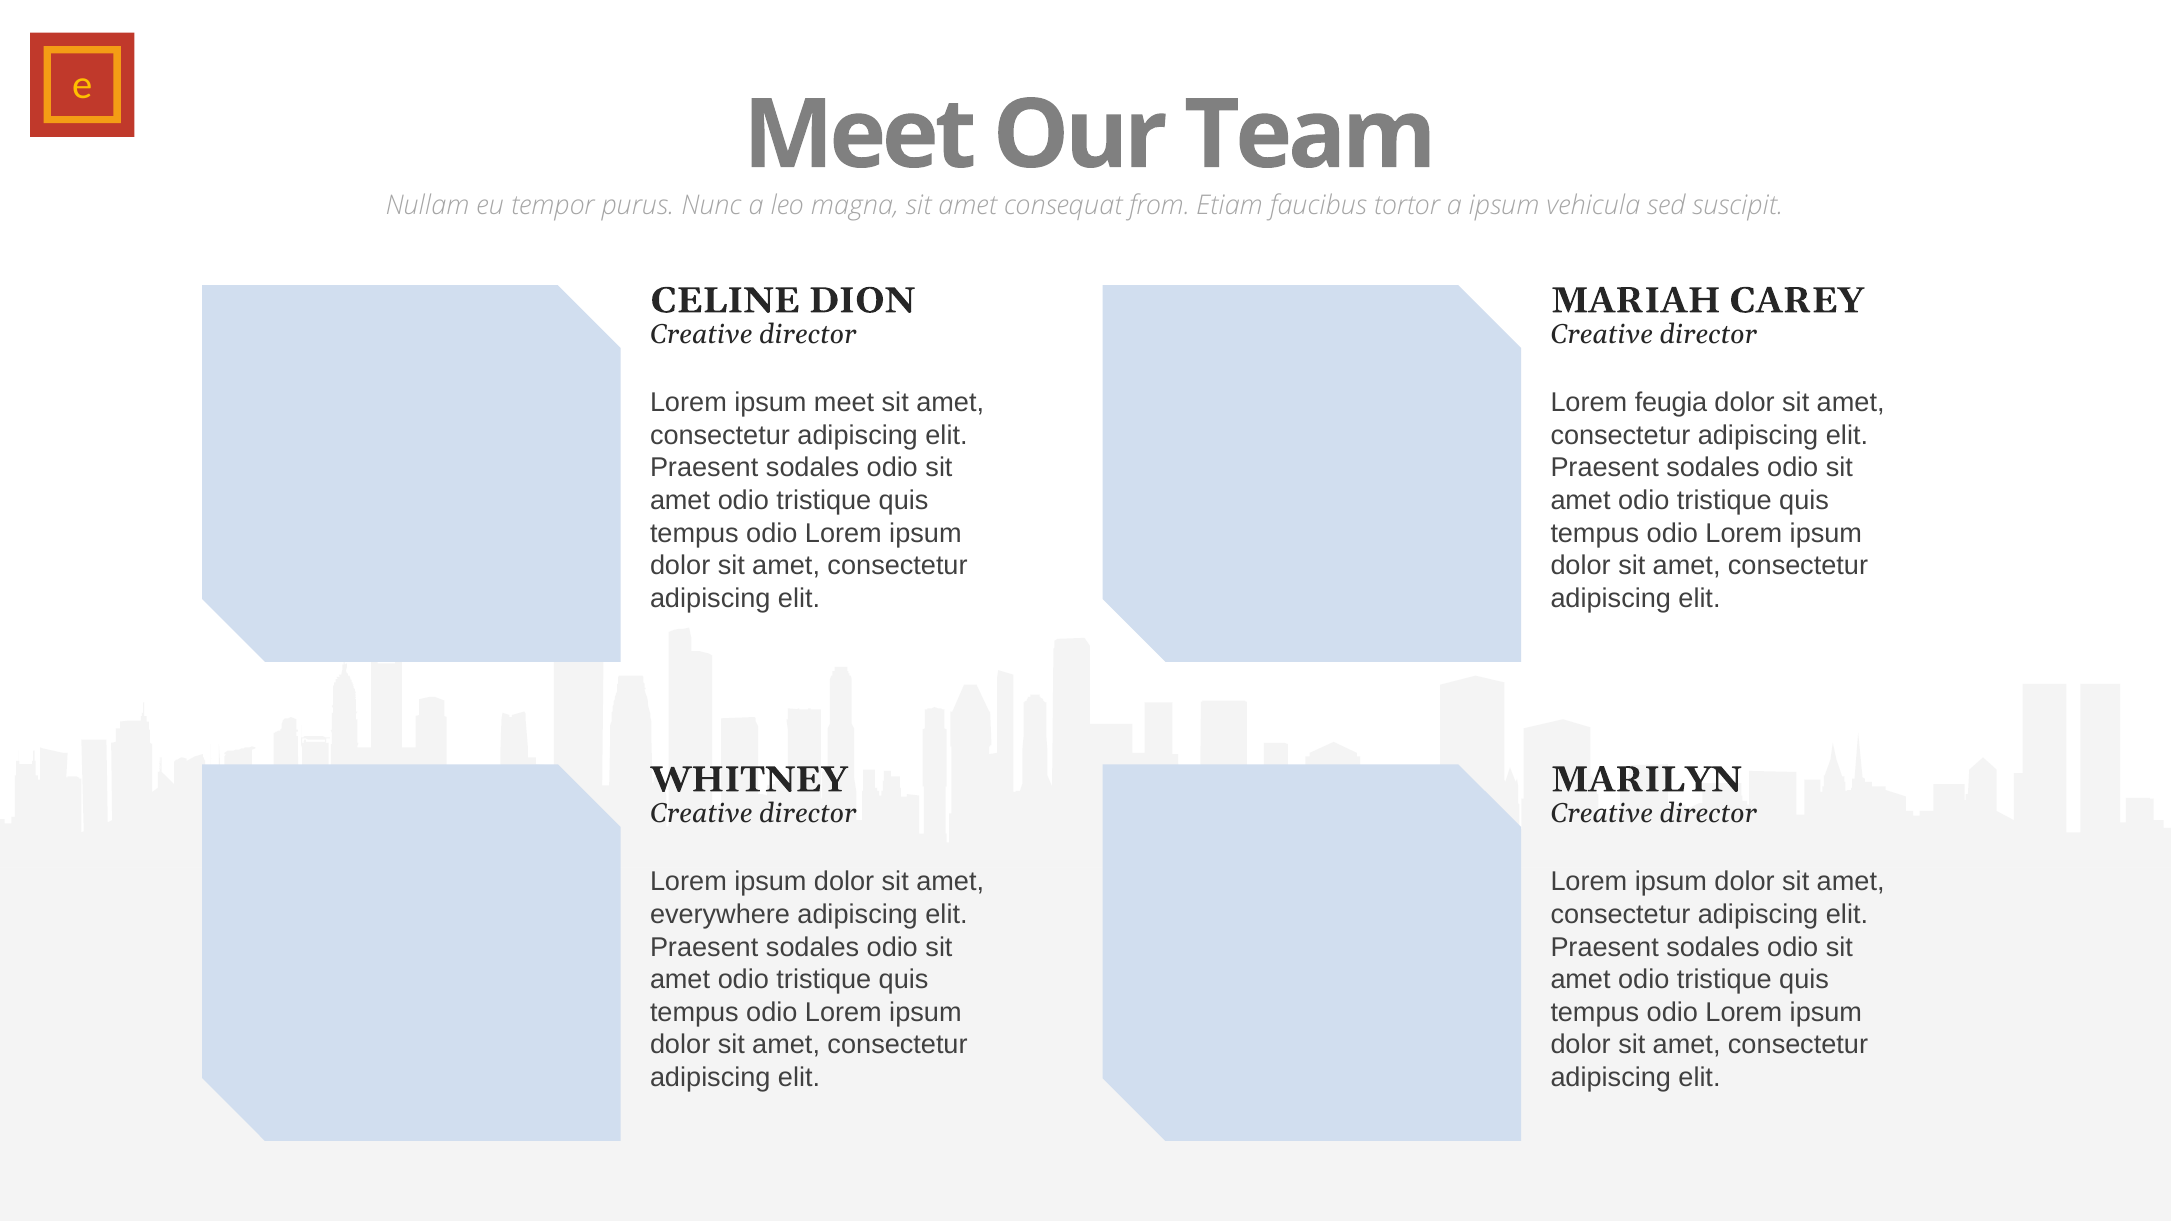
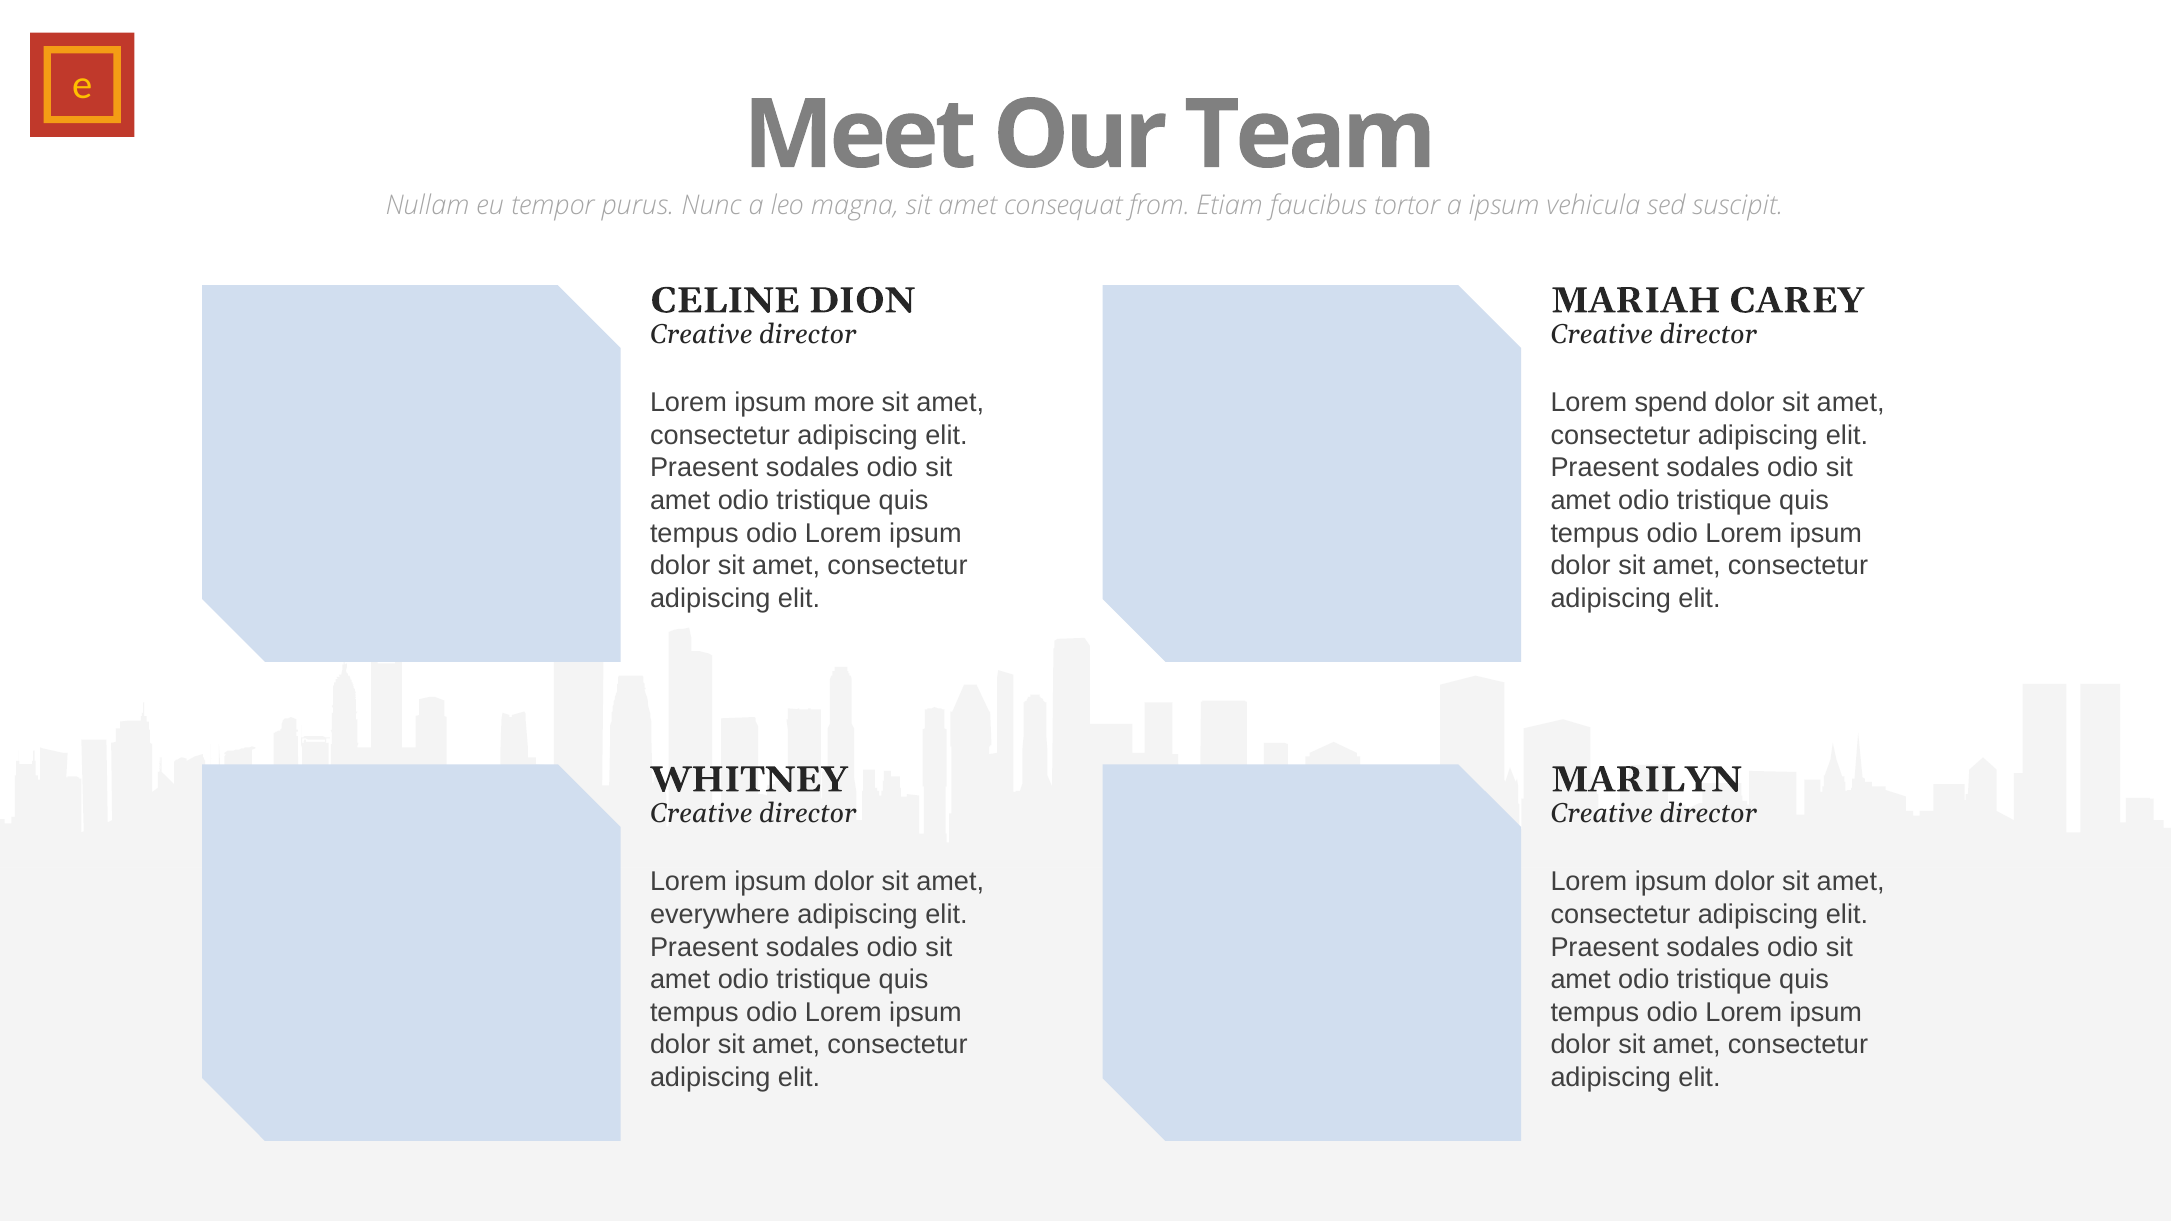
ipsum meet: meet -> more (844, 403)
feugia: feugia -> spend (1671, 403)
